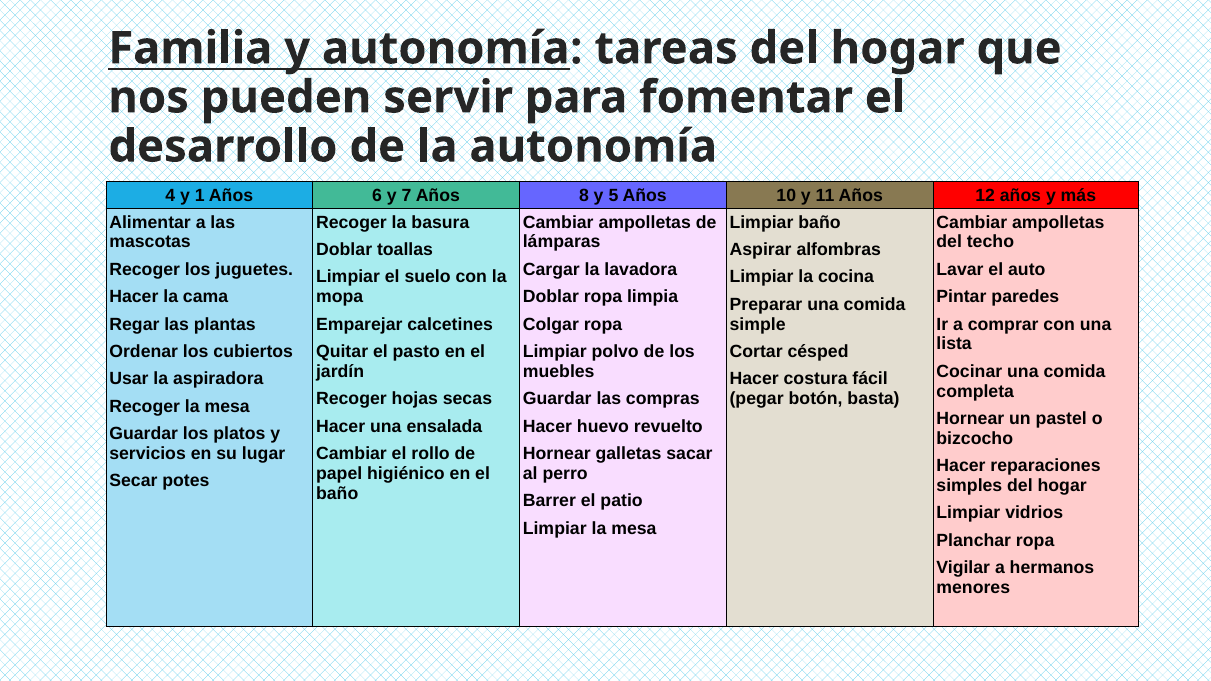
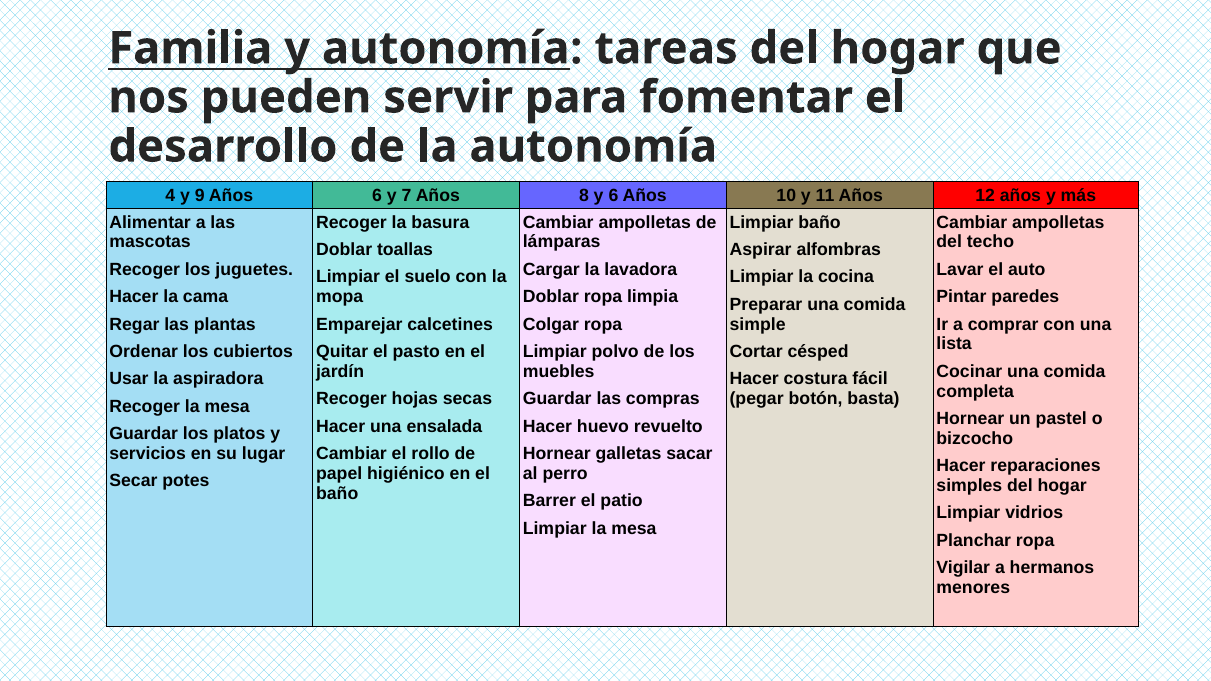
1: 1 -> 9 (200, 195)
y 5: 5 -> 6 (613, 195)
